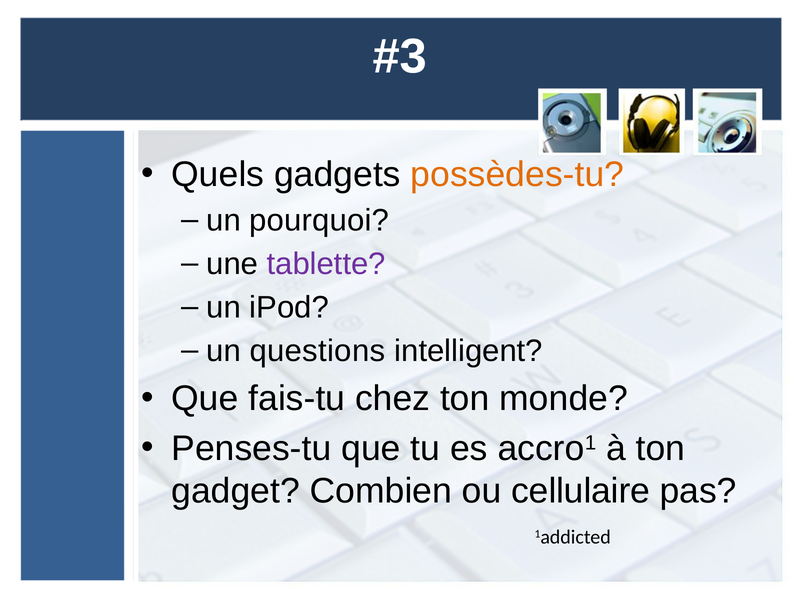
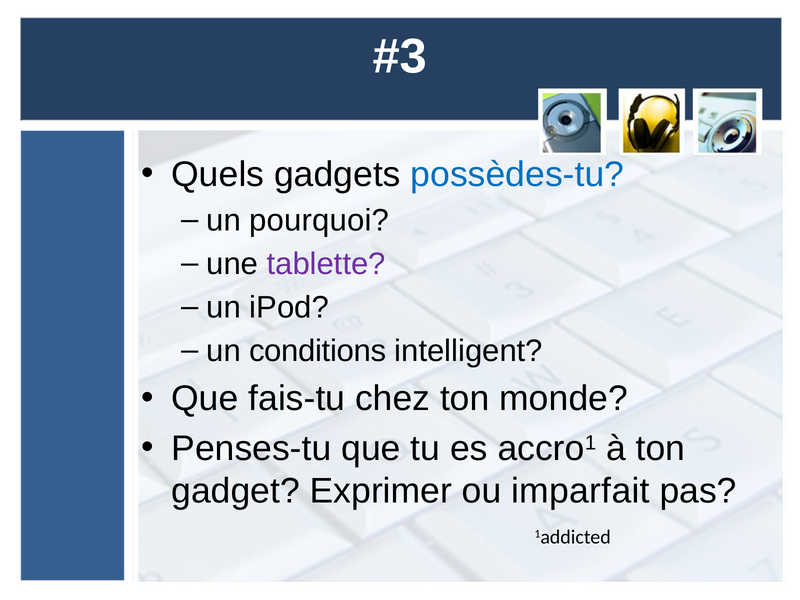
possèdes-tu colour: orange -> blue (517, 175)
questions: questions -> conditions (318, 351)
Combien: Combien -> Exprimer (381, 491)
cellulaire: cellulaire -> imparfait (580, 491)
